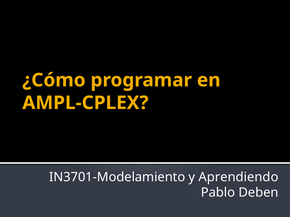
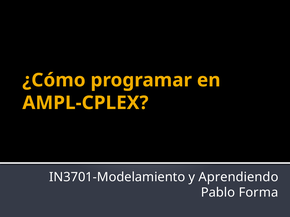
Deben: Deben -> Forma (258, 193)
